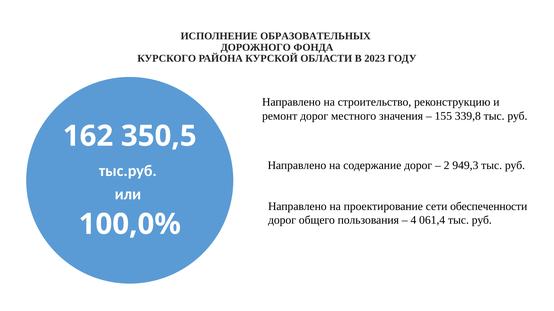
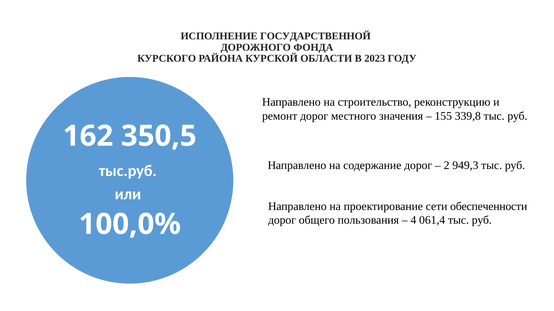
ОБРАЗОВАТЕЛЬНЫХ: ОБРАЗОВАТЕЛЬНЫХ -> ГОСУДАРСТВЕННОЙ (315, 36)
